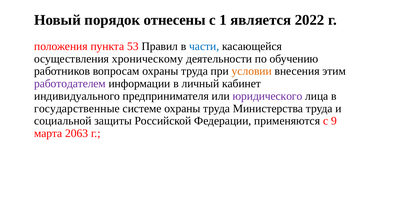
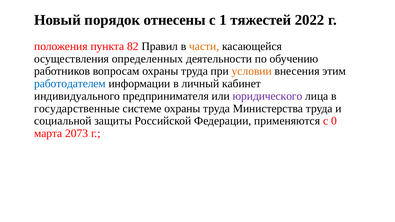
является: является -> тяжестей (261, 20)
53: 53 -> 82 (133, 46)
части colour: blue -> orange (204, 46)
хроническому: хроническому -> определенных (148, 59)
работодателем colour: purple -> blue (70, 84)
9: 9 -> 0 (334, 121)
2063: 2063 -> 2073 (77, 133)
